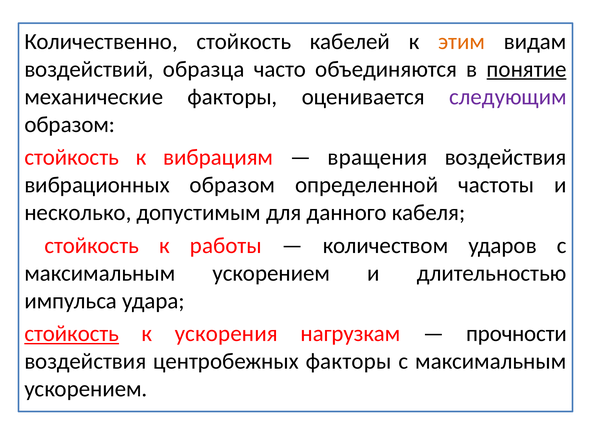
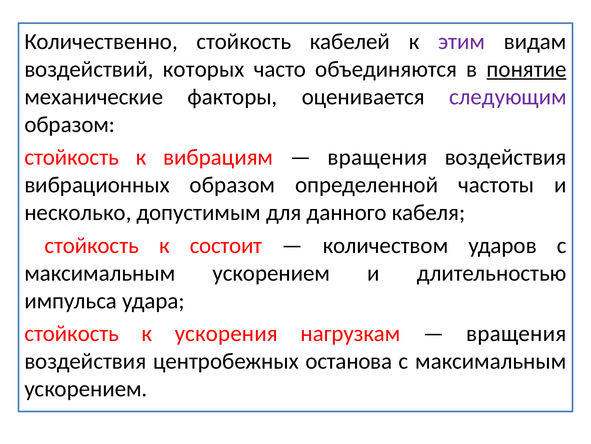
этим colour: orange -> purple (462, 41)
образца: образца -> которых (204, 69)
работы: работы -> состоит (226, 245)
стойкость underline: present -> none (72, 333)
прочности: прочности -> вращения (516, 333)
центробежных факторы: факторы -> останова (349, 361)
